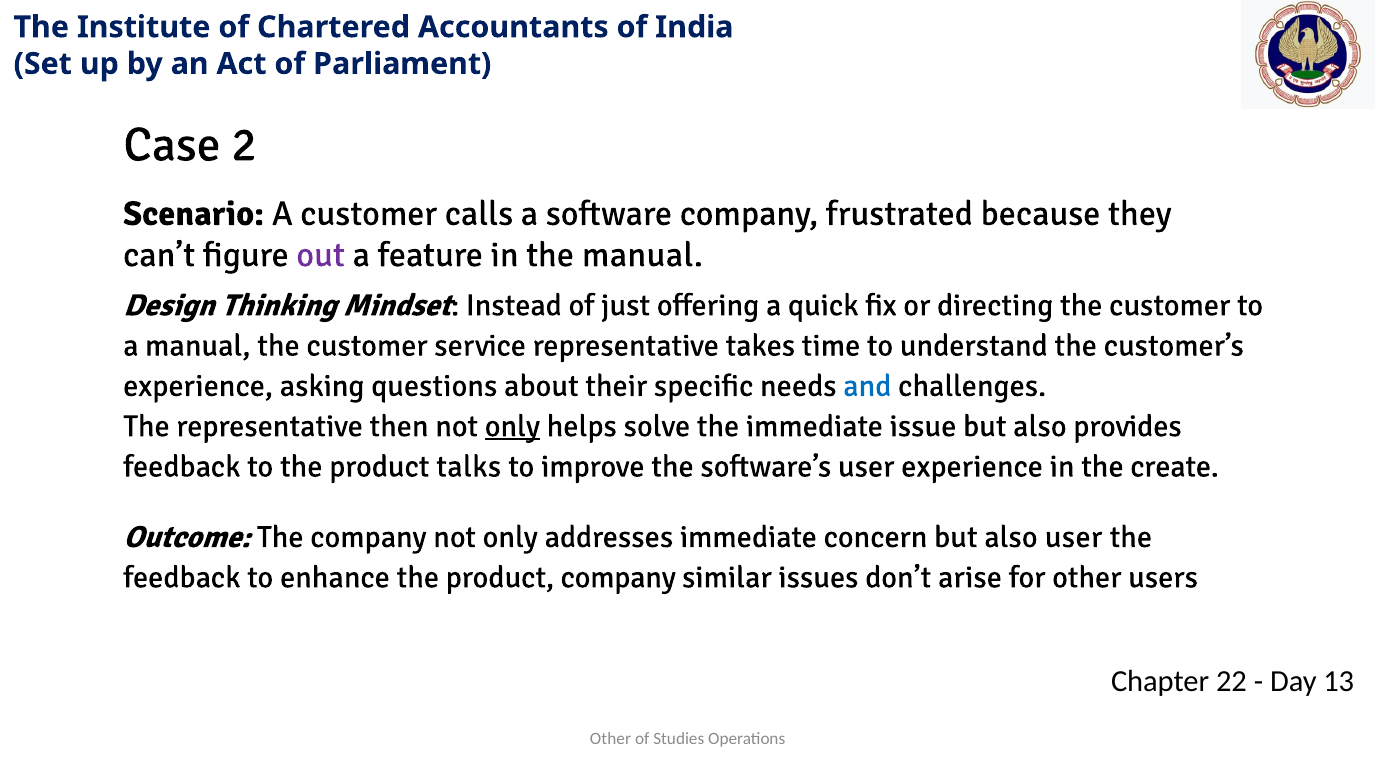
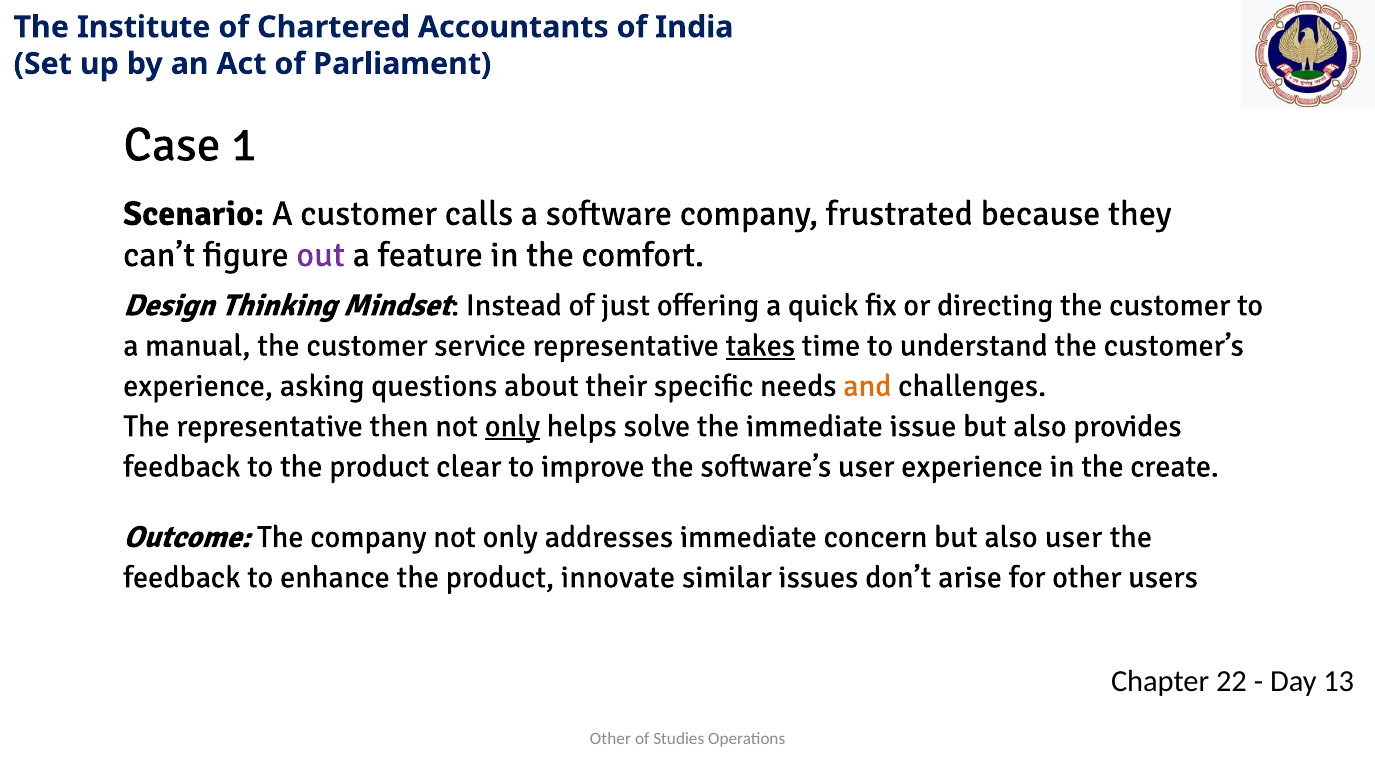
2: 2 -> 1 (244, 145)
the manual: manual -> comfort (643, 255)
takes underline: none -> present (760, 345)
and colour: blue -> orange (867, 386)
talks: talks -> clear (469, 466)
product company: company -> innovate (618, 577)
